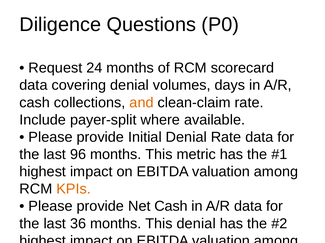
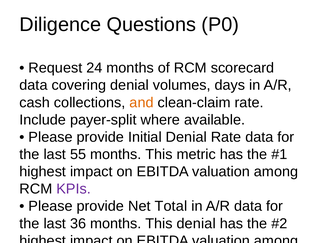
96: 96 -> 55 (78, 155)
KPIs colour: orange -> purple (74, 190)
Net Cash: Cash -> Total (171, 207)
